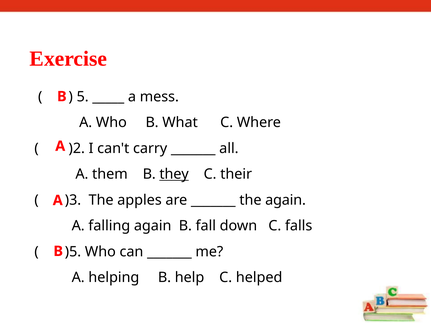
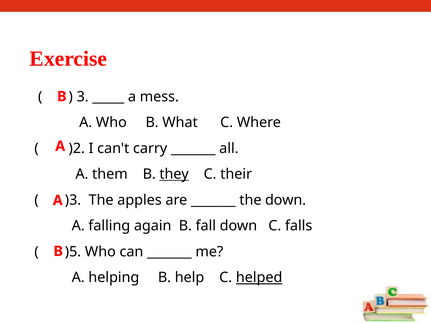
5: 5 -> 3 (83, 97)
the again: again -> down (286, 200)
helped underline: none -> present (259, 278)
